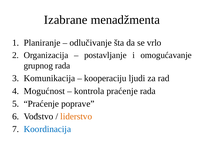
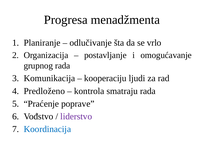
Izabrane: Izabrane -> Progresa (66, 20)
Mogućnost: Mogućnost -> Predloženo (44, 91)
kontrola praćenje: praćenje -> smatraju (122, 91)
liderstvo colour: orange -> purple (76, 116)
